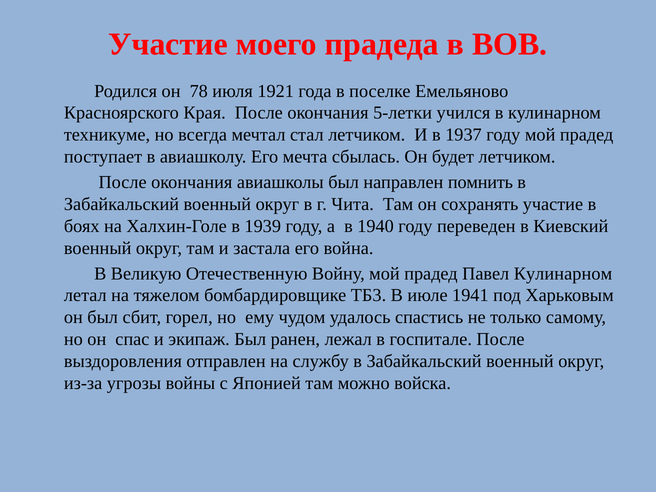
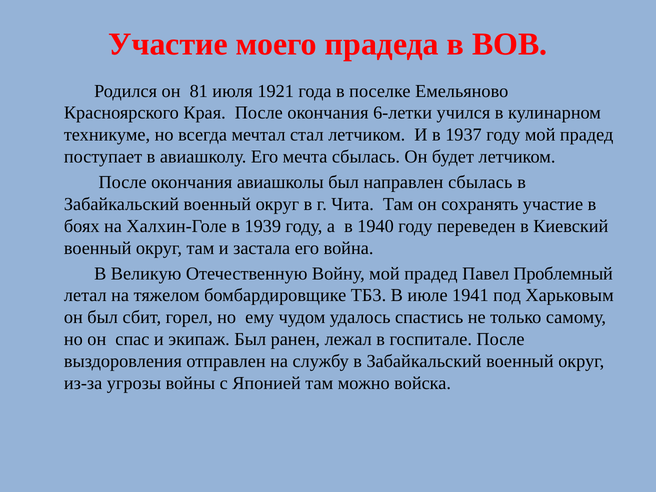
78: 78 -> 81 (199, 91)
5-летки: 5-летки -> 6-летки (403, 113)
направлен помнить: помнить -> сбылась (480, 182)
Павел Кулинарном: Кулинарном -> Проблемный (563, 274)
